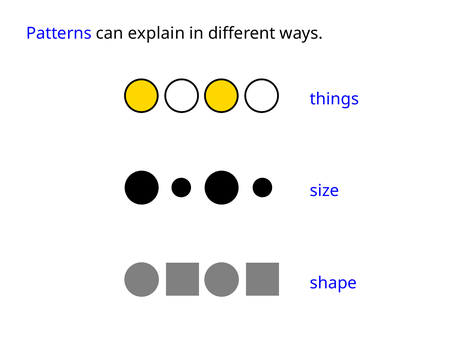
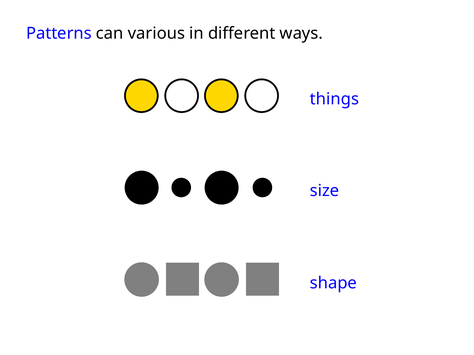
explain: explain -> various (156, 33)
